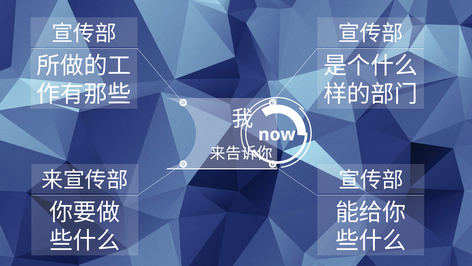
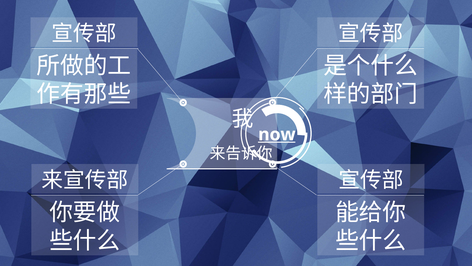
now underline: none -> present (277, 134)
